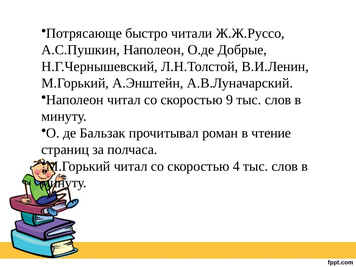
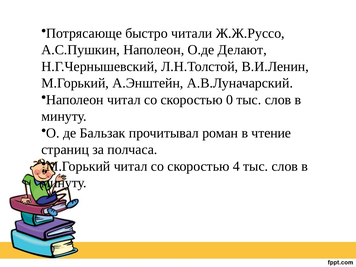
Добрые: Добрые -> Делают (242, 50)
9: 9 -> 0 (230, 100)
